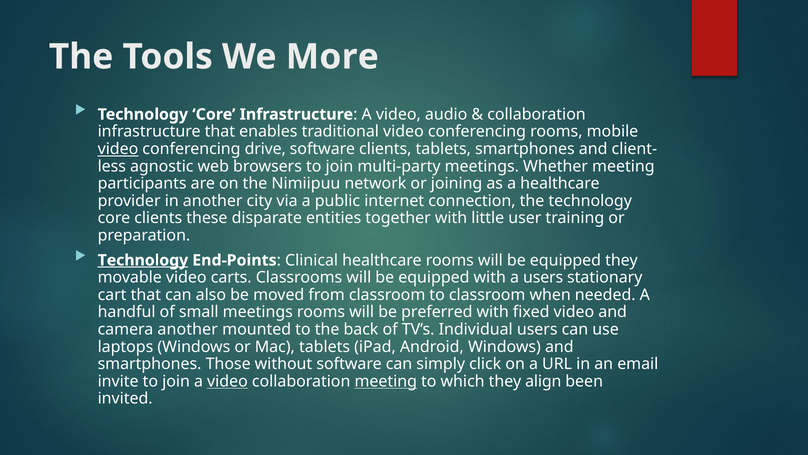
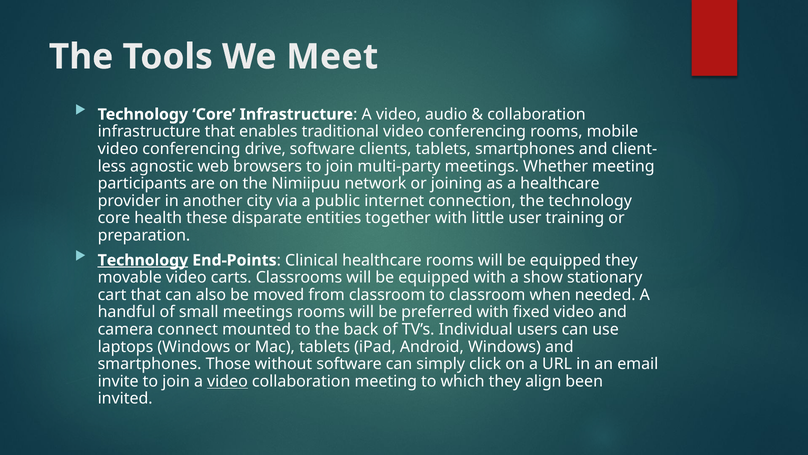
More: More -> Meet (332, 57)
video underline: present -> none (118, 149)
core clients: clients -> health (158, 218)
a users: users -> show (543, 277)
camera another: another -> connect (188, 329)
meeting underline: present -> none (386, 381)
